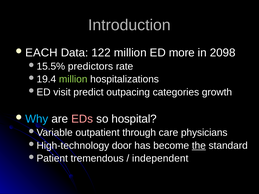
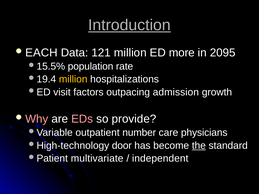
Introduction underline: none -> present (129, 25)
122: 122 -> 121 (101, 53)
2098: 2098 -> 2095 (223, 53)
predictors: predictors -> population (91, 66)
million colour: light green -> yellow (73, 79)
predict: predict -> factors (88, 92)
categories: categories -> admission (176, 92)
Why colour: light blue -> pink (37, 119)
hospital: hospital -> provide (134, 119)
through: through -> number (139, 133)
tremendous: tremendous -> multivariate (97, 159)
